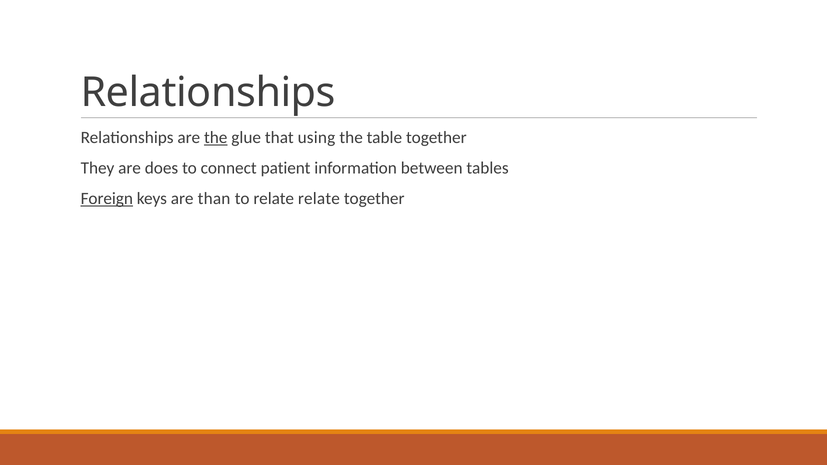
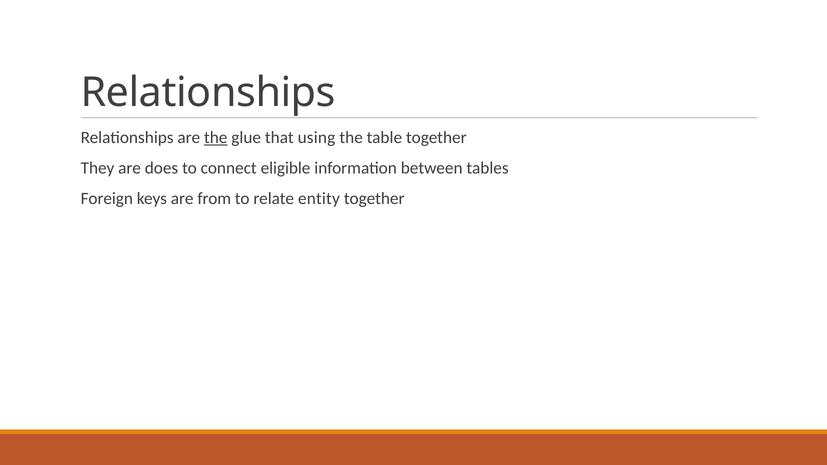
patient: patient -> eligible (286, 168)
Foreign underline: present -> none (107, 199)
than: than -> from (214, 199)
relate relate: relate -> entity (319, 199)
